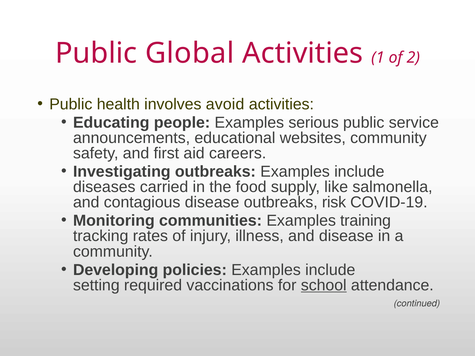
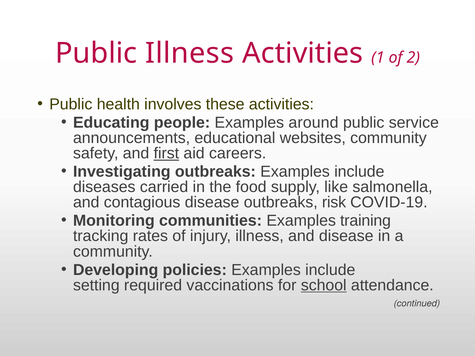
Public Global: Global -> Illness (190, 53)
avoid: avoid -> these (225, 104)
serious: serious -> around (313, 123)
first underline: none -> present (166, 153)
